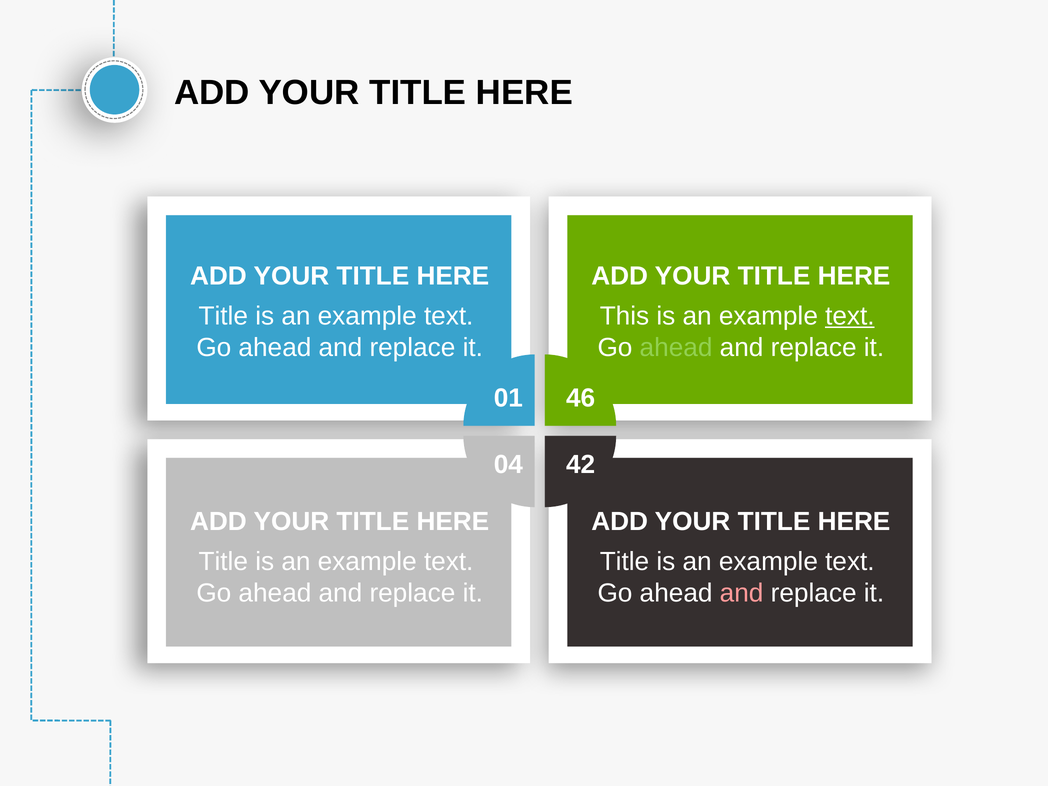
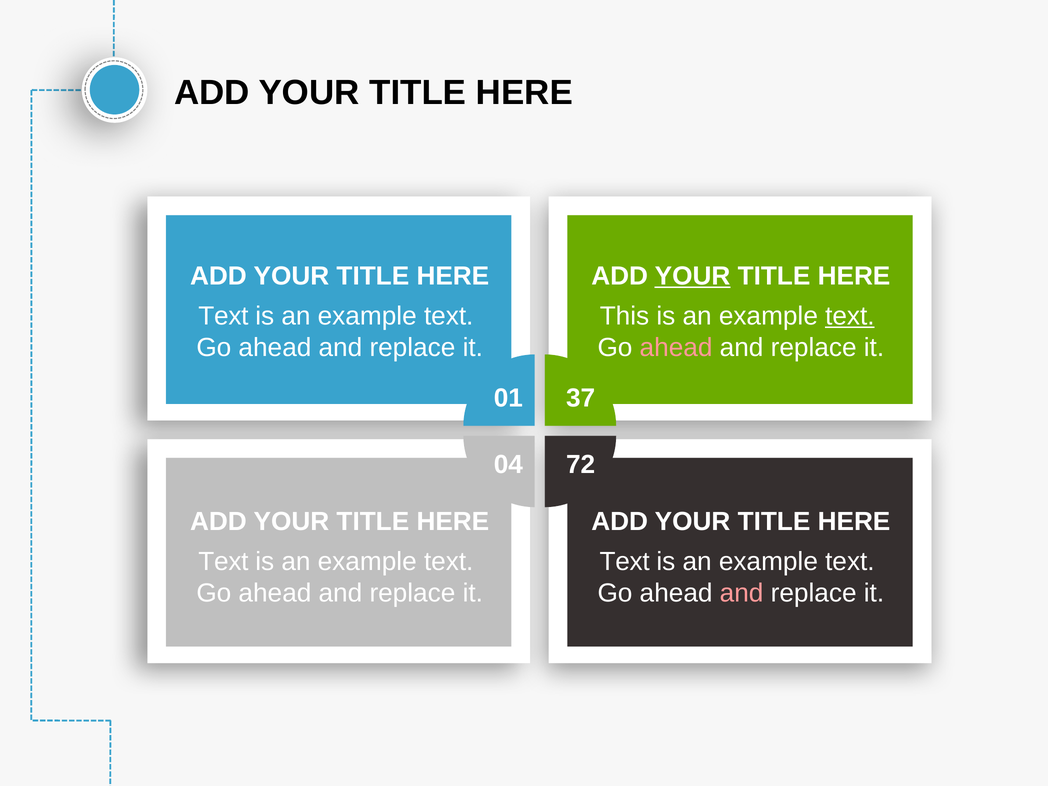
YOUR underline: none -> present (693, 276)
Title: Title -> Text (223, 316)
ahead colour: light green -> pink (676, 348)
46: 46 -> 37 (581, 398)
42: 42 -> 72 (581, 465)
Title: Title -> Text (223, 562)
Title: Title -> Text (625, 562)
